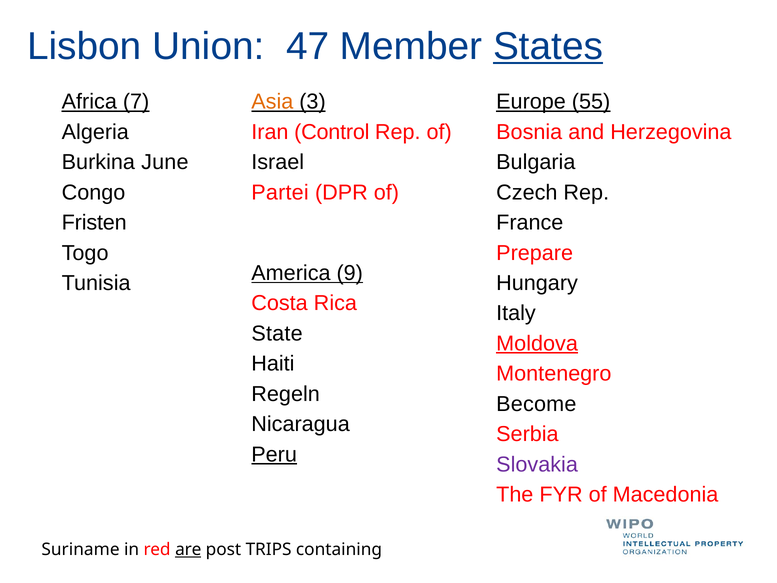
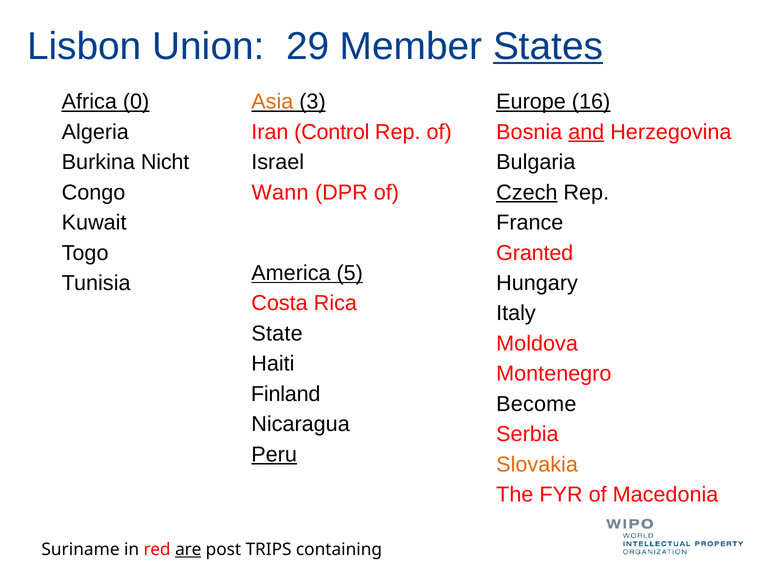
47: 47 -> 29 (308, 46)
7: 7 -> 0 (136, 102)
55: 55 -> 16 (591, 102)
and underline: none -> present (586, 132)
June: June -> Nicht (165, 162)
Partei: Partei -> Wann (280, 192)
Czech underline: none -> present (527, 192)
Fristen: Fristen -> Kuwait (94, 223)
Prepare: Prepare -> Granted (535, 253)
9: 9 -> 5 (350, 273)
Moldova underline: present -> none (537, 343)
Regeln: Regeln -> Finland (286, 394)
Slovakia colour: purple -> orange (537, 464)
